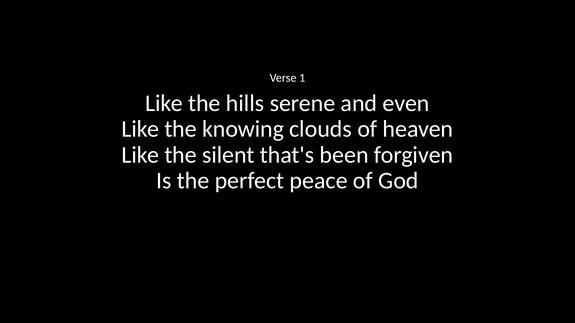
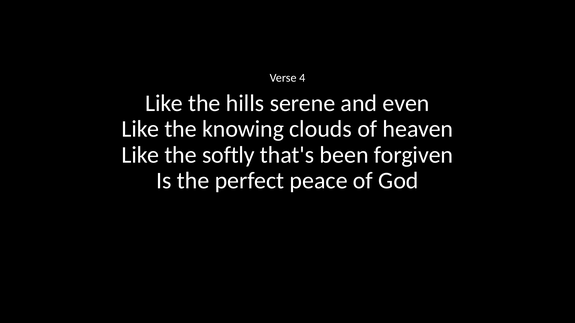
1: 1 -> 4 (302, 78)
silent: silent -> softly (228, 155)
